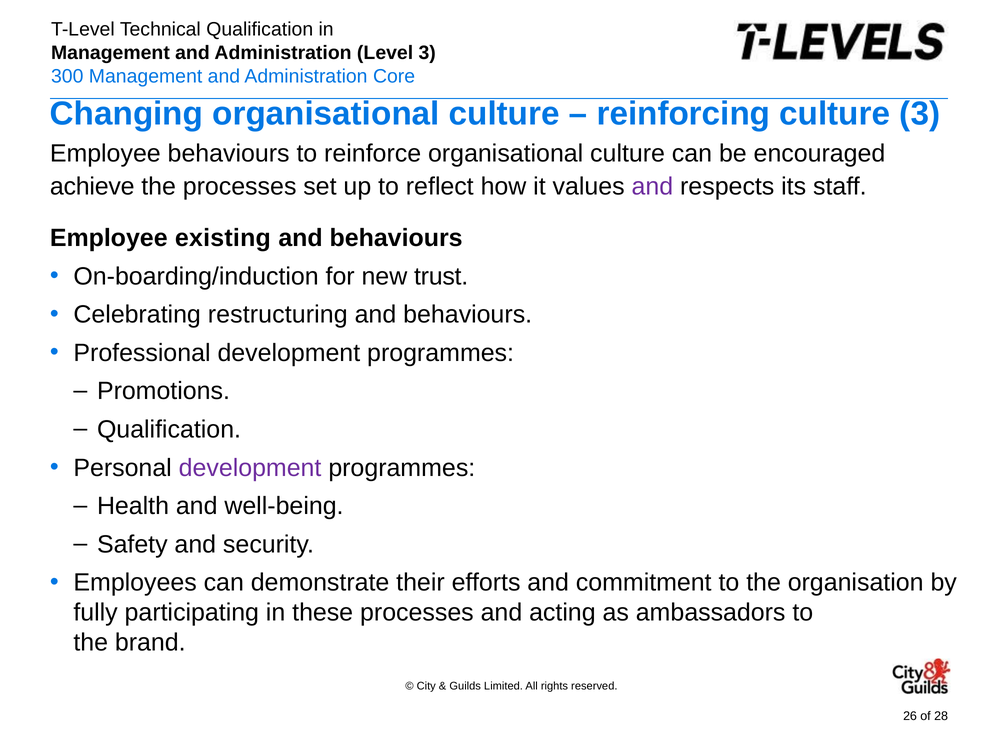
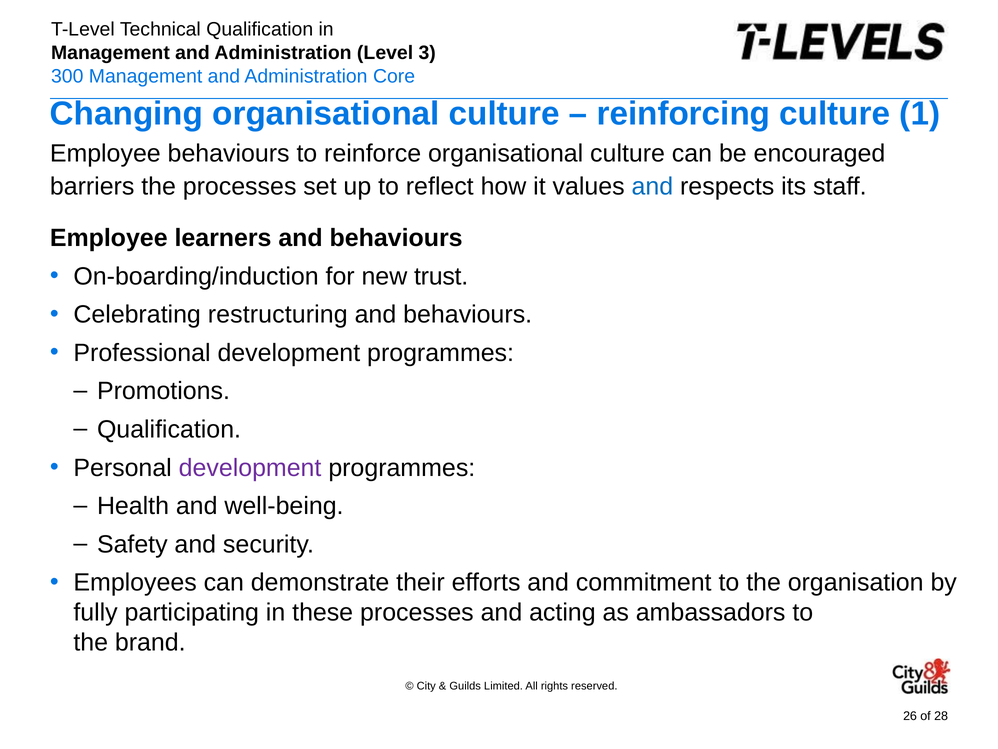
culture 3: 3 -> 1 (920, 114)
achieve: achieve -> barriers (92, 187)
and colour: purple -> blue (652, 187)
existing: existing -> learners (223, 238)
